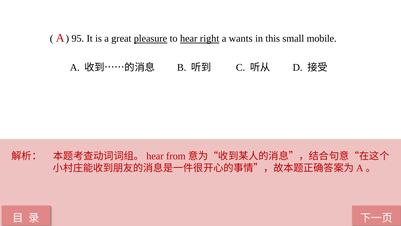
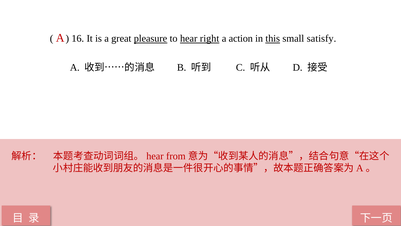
95: 95 -> 16 (78, 39)
wants: wants -> action (241, 39)
this underline: none -> present (273, 39)
mobile: mobile -> satisfy (322, 39)
